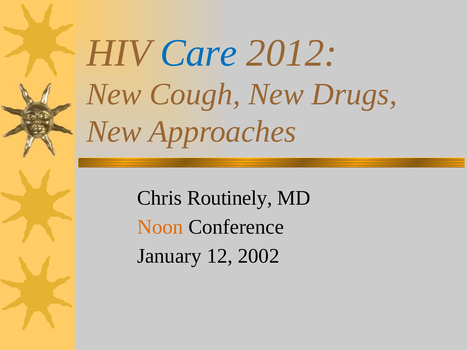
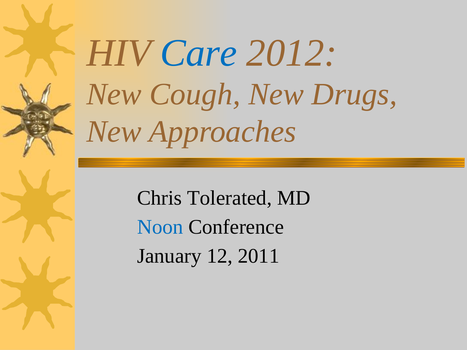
Routinely: Routinely -> Tolerated (230, 198)
Noon colour: orange -> blue (160, 227)
2002: 2002 -> 2011 (259, 256)
